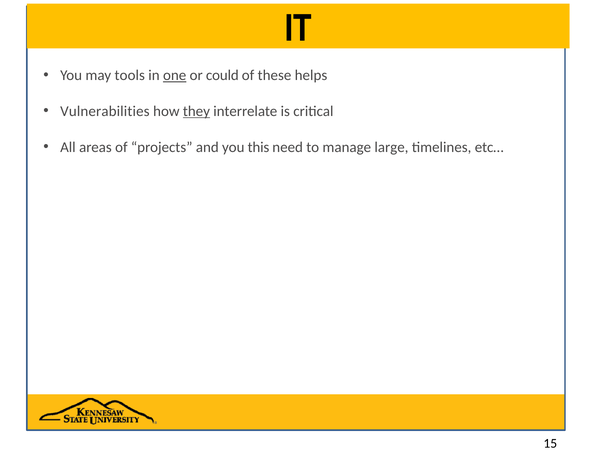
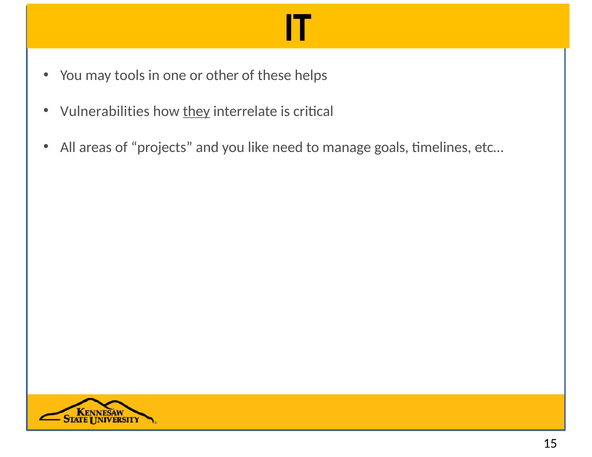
one underline: present -> none (175, 75)
could: could -> other (222, 75)
this: this -> like (258, 147)
large: large -> goals (392, 147)
